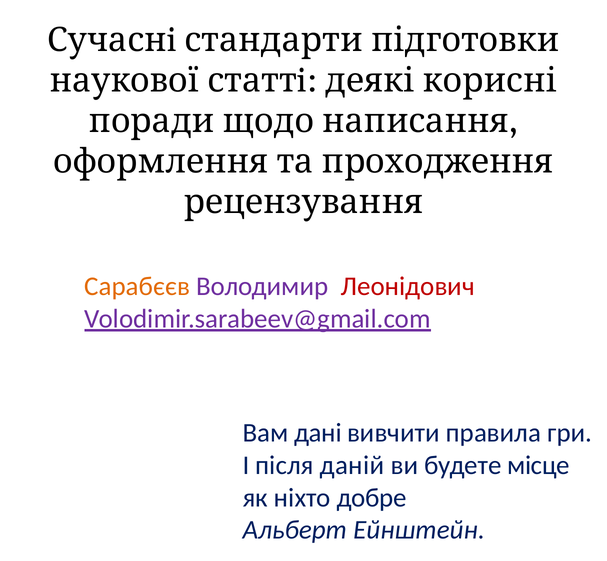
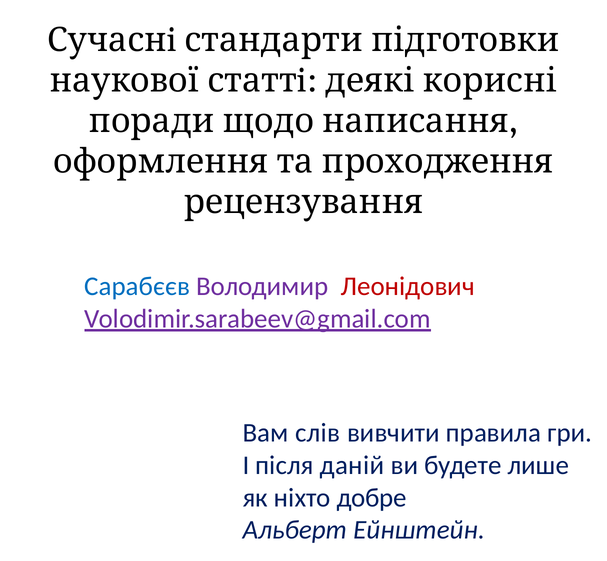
Сарабєєв colour: orange -> blue (137, 287)
дані: дані -> слів (318, 433)
місце: місце -> лише (538, 466)
